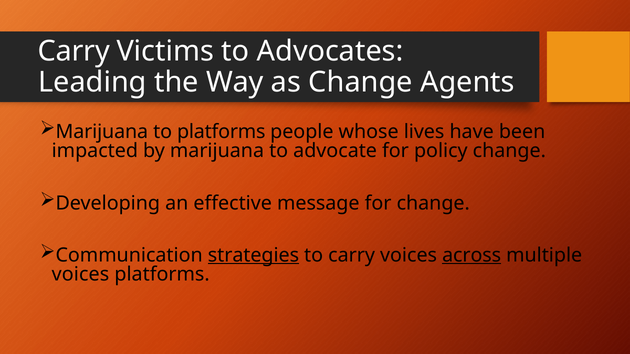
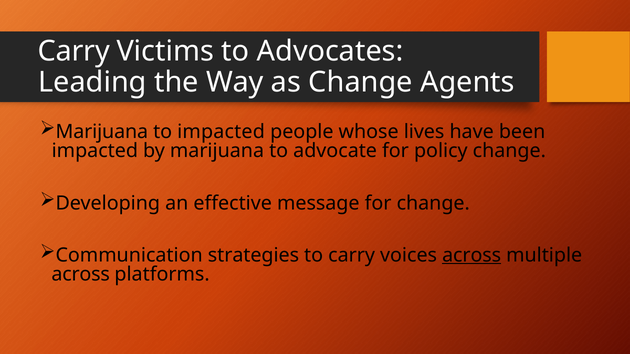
to platforms: platforms -> impacted (221, 132)
strategies underline: present -> none (253, 255)
voices: voices -> across (81, 275)
